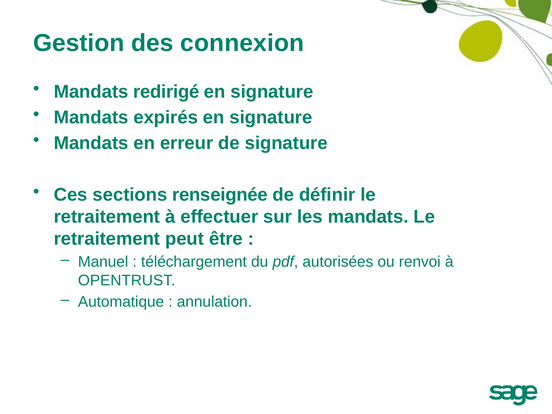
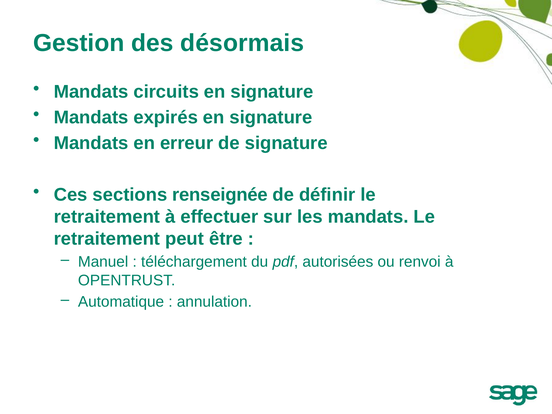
connexion: connexion -> désormais (242, 43)
redirigé: redirigé -> circuits (166, 92)
